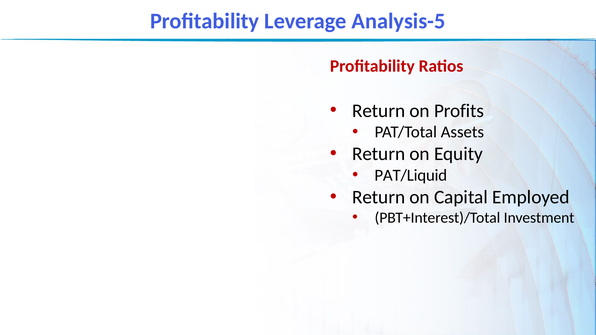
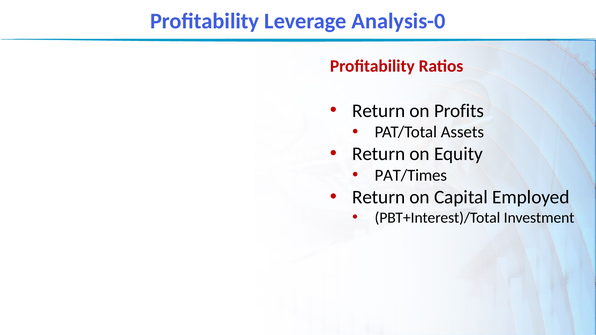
Analysis-5: Analysis-5 -> Analysis-0 (398, 21)
PAT/Liquid: PAT/Liquid -> PAT/Times (411, 175)
